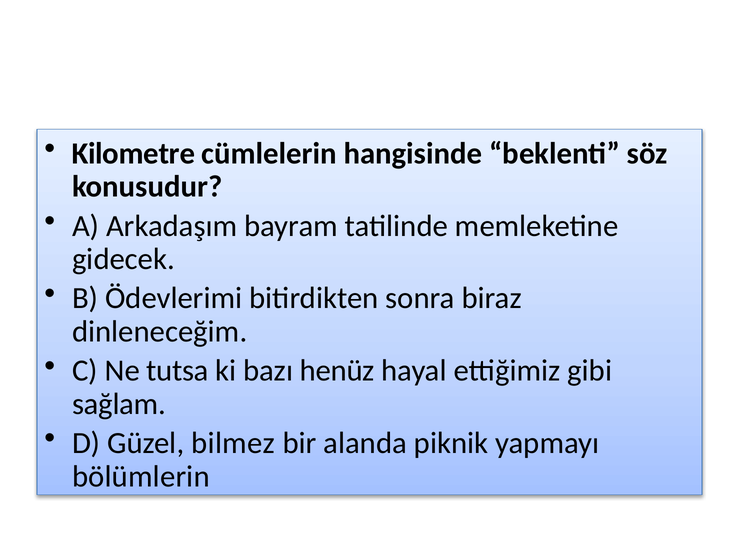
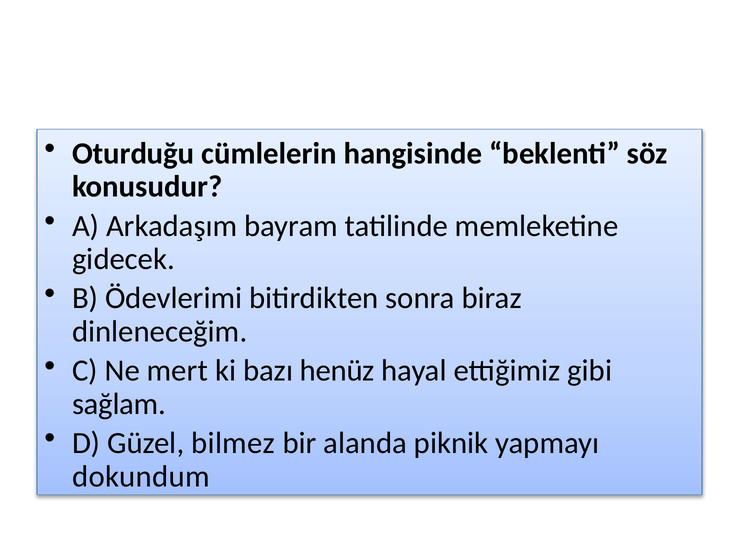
Kilometre: Kilometre -> Oturduğu (133, 154)
tutsa: tutsa -> mert (177, 371)
bölümlerin: bölümlerin -> dokundum (141, 477)
